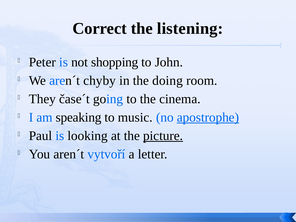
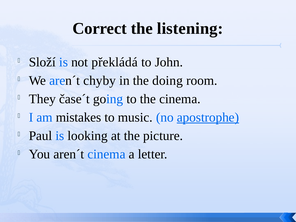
Peter: Peter -> Složí (42, 62)
shopping: shopping -> překládá (115, 62)
speaking: speaking -> mistakes (79, 117)
picture underline: present -> none (163, 136)
aren´t vytvoří: vytvoří -> cinema (106, 154)
